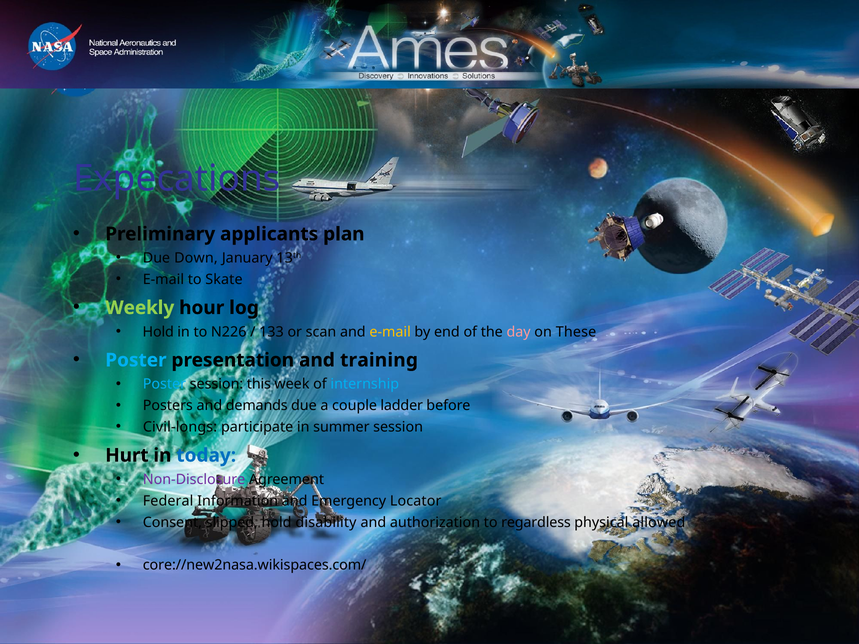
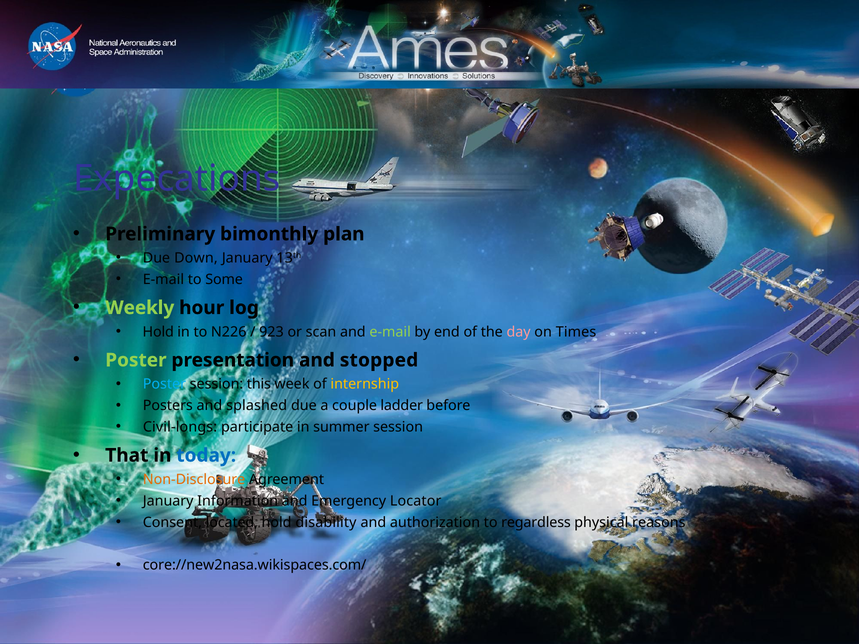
applicants: applicants -> bimonthly (269, 234)
Skate: Skate -> Some (224, 280)
133: 133 -> 923 (271, 332)
e-mail colour: yellow -> light green (390, 332)
These: These -> Times (576, 332)
Poster colour: light blue -> light green (136, 360)
training: training -> stopped (379, 360)
internship colour: light blue -> yellow (365, 384)
demands: demands -> splashed (257, 406)
Hurt: Hurt -> That (127, 456)
Non-Disclosure colour: purple -> orange (194, 480)
Federal: Federal -> January (168, 501)
slipped: slipped -> located (232, 523)
allowed: allowed -> reasons (659, 523)
